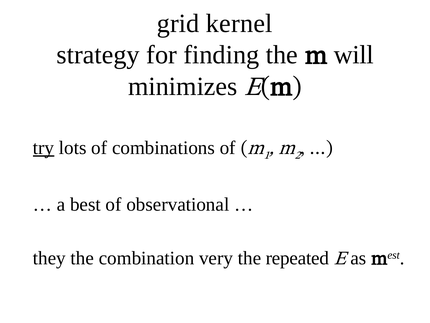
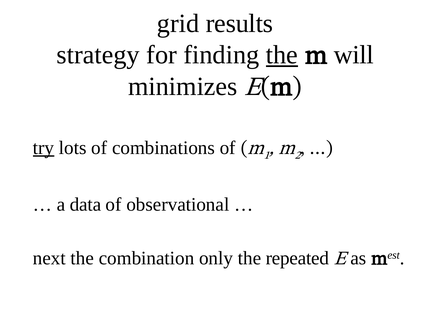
kernel: kernel -> results (239, 23)
the underline: none -> present (282, 55)
best: best -> data (86, 204)
they: they -> next (49, 258)
very: very -> only (216, 258)
